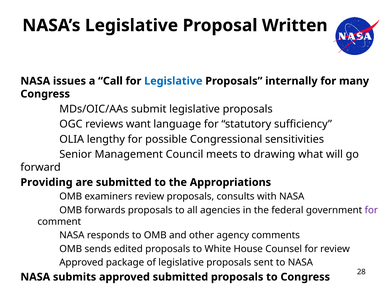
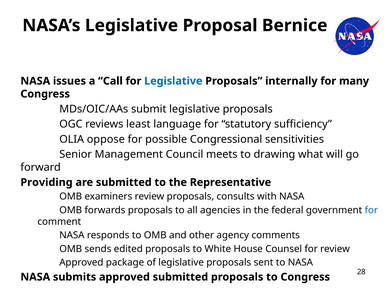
Written: Written -> Bernice (295, 26)
want: want -> least (138, 124)
lengthy: lengthy -> oppose (106, 140)
Appropriations: Appropriations -> Representative (230, 183)
for colour: purple -> blue (371, 211)
